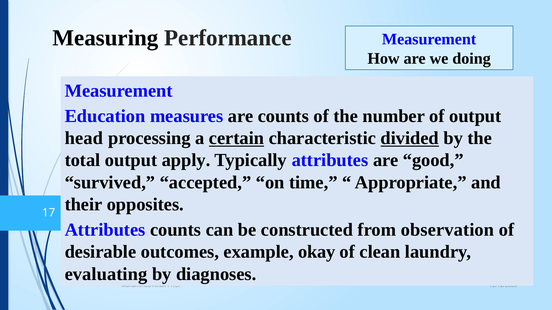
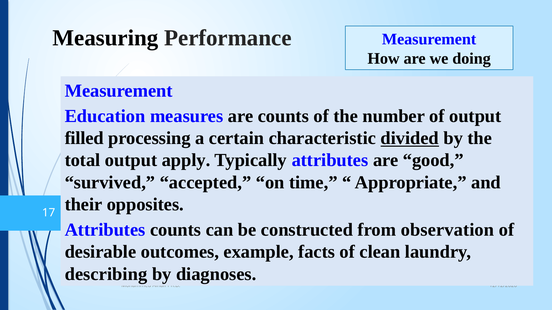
head: head -> filled (84, 138)
certain underline: present -> none (237, 138)
okay: okay -> facts (317, 252)
evaluating: evaluating -> describing (106, 274)
